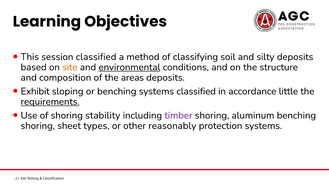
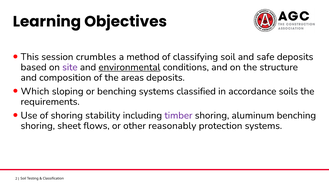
session classified: classified -> crumbles (96, 57)
silty: silty -> safe (265, 57)
site colour: orange -> purple (70, 67)
Exhibit: Exhibit -> Which (35, 91)
little: little -> soils (288, 91)
requirements underline: present -> none (50, 102)
types: types -> flows (96, 126)
